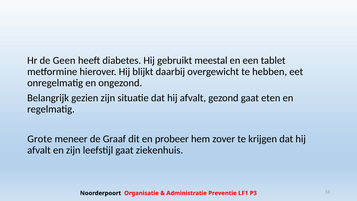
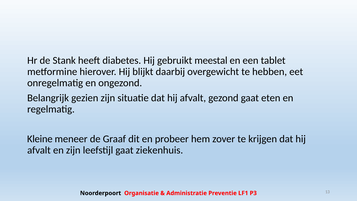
Geen: Geen -> Stank (64, 60)
Grote: Grote -> Kleine (40, 139)
